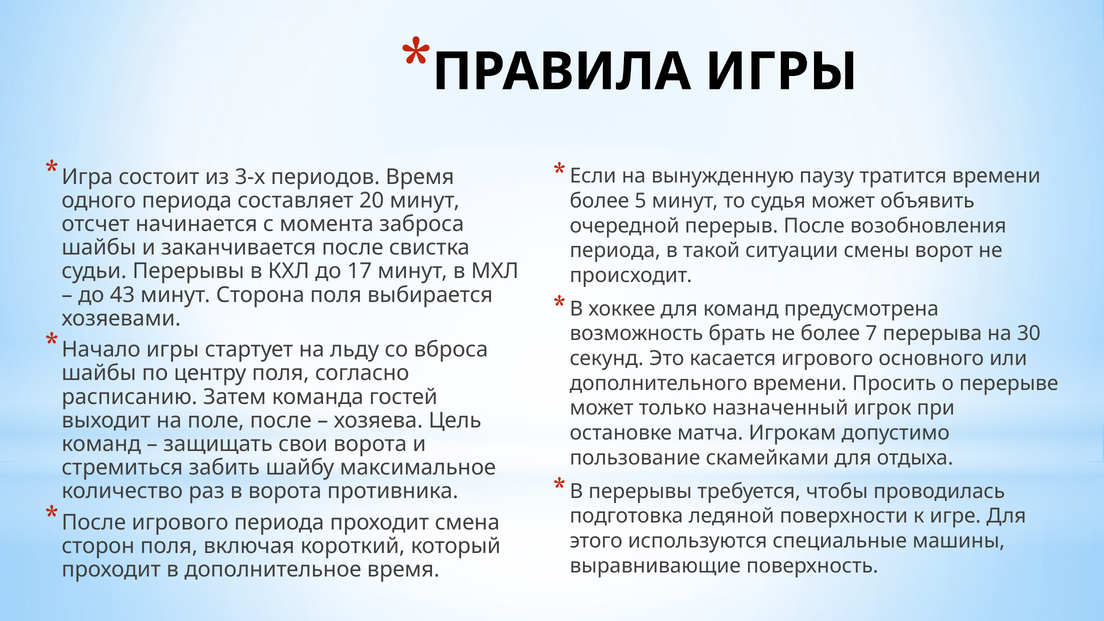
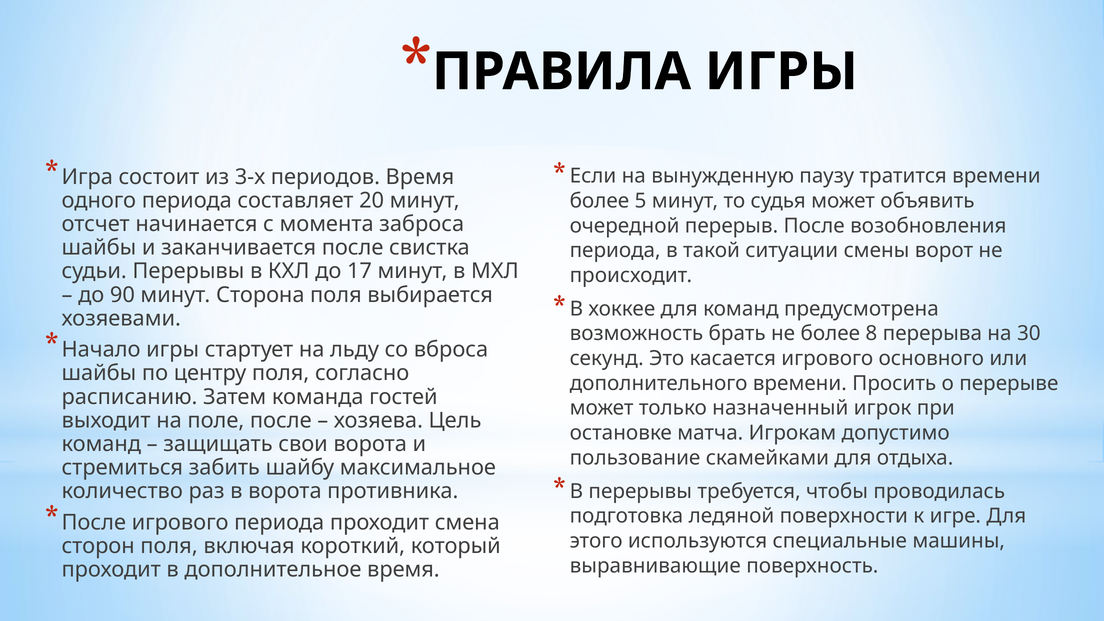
43: 43 -> 90 (122, 295)
7: 7 -> 8 (871, 334)
